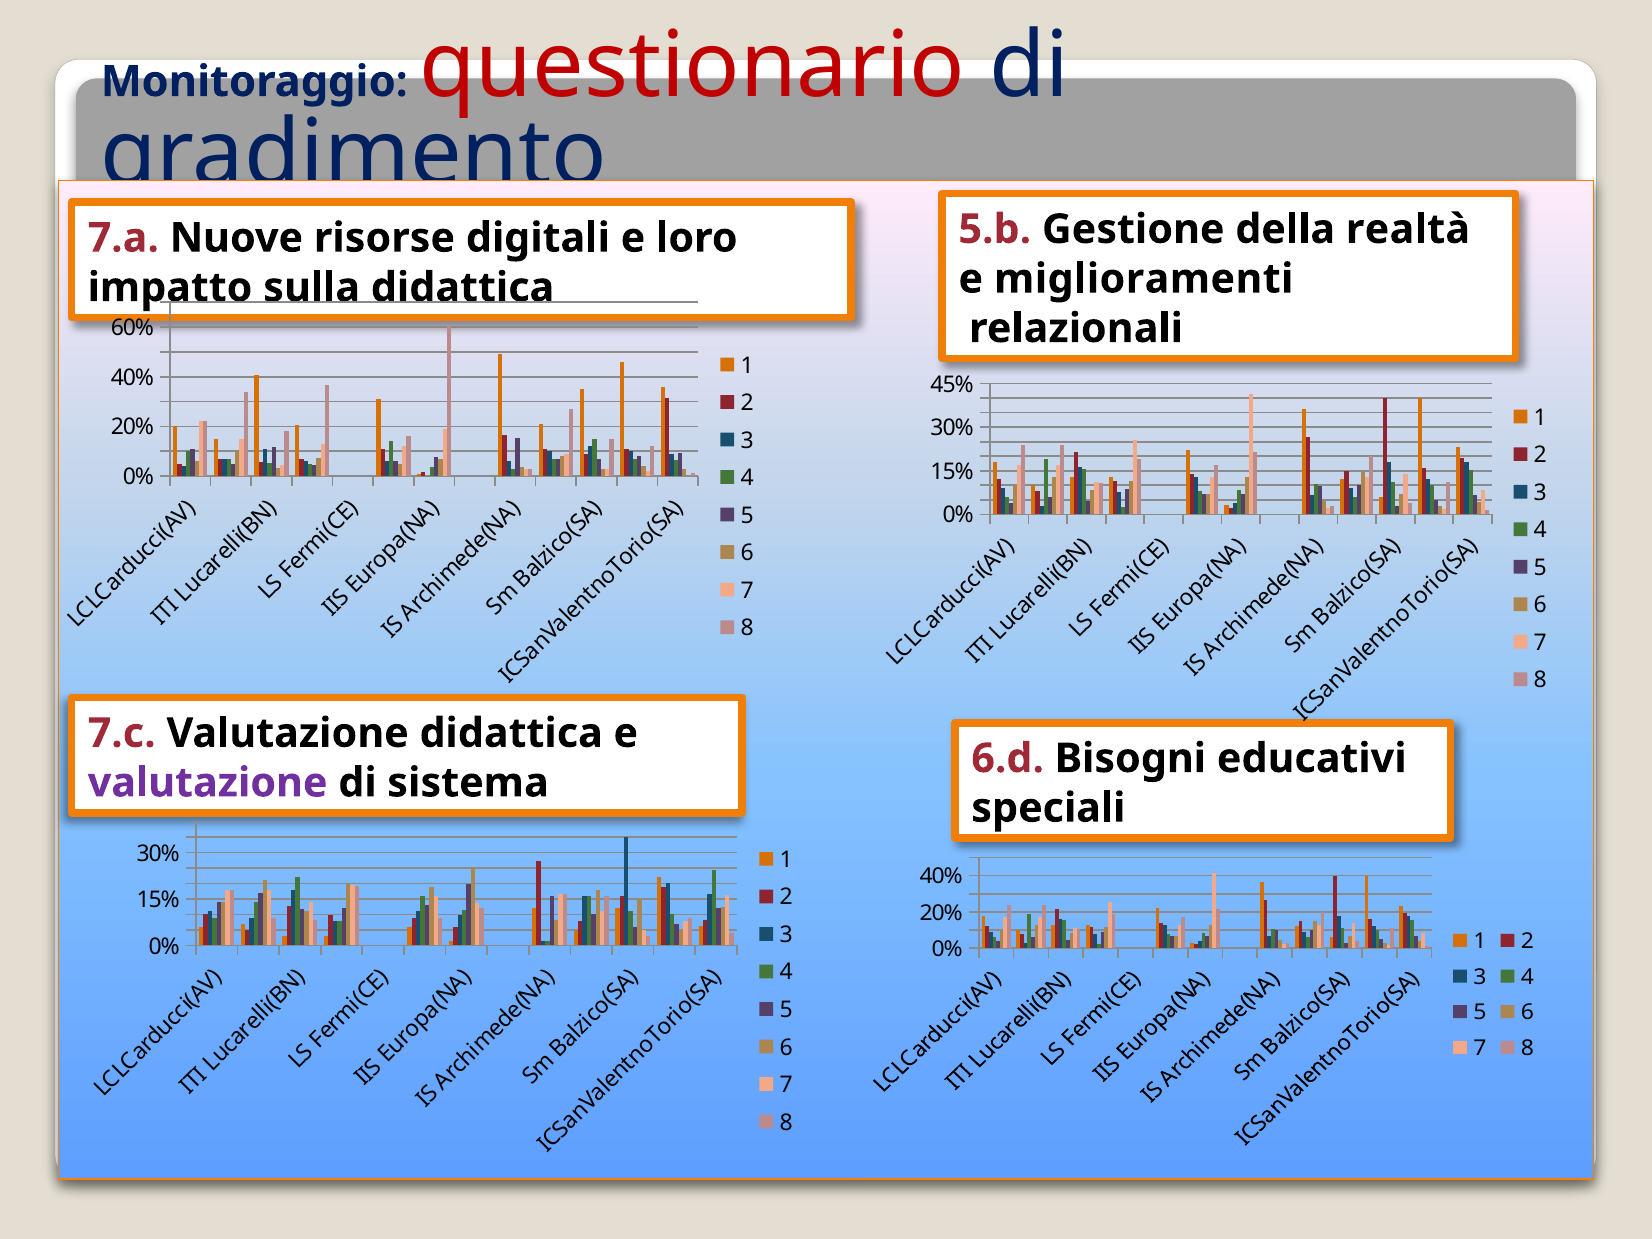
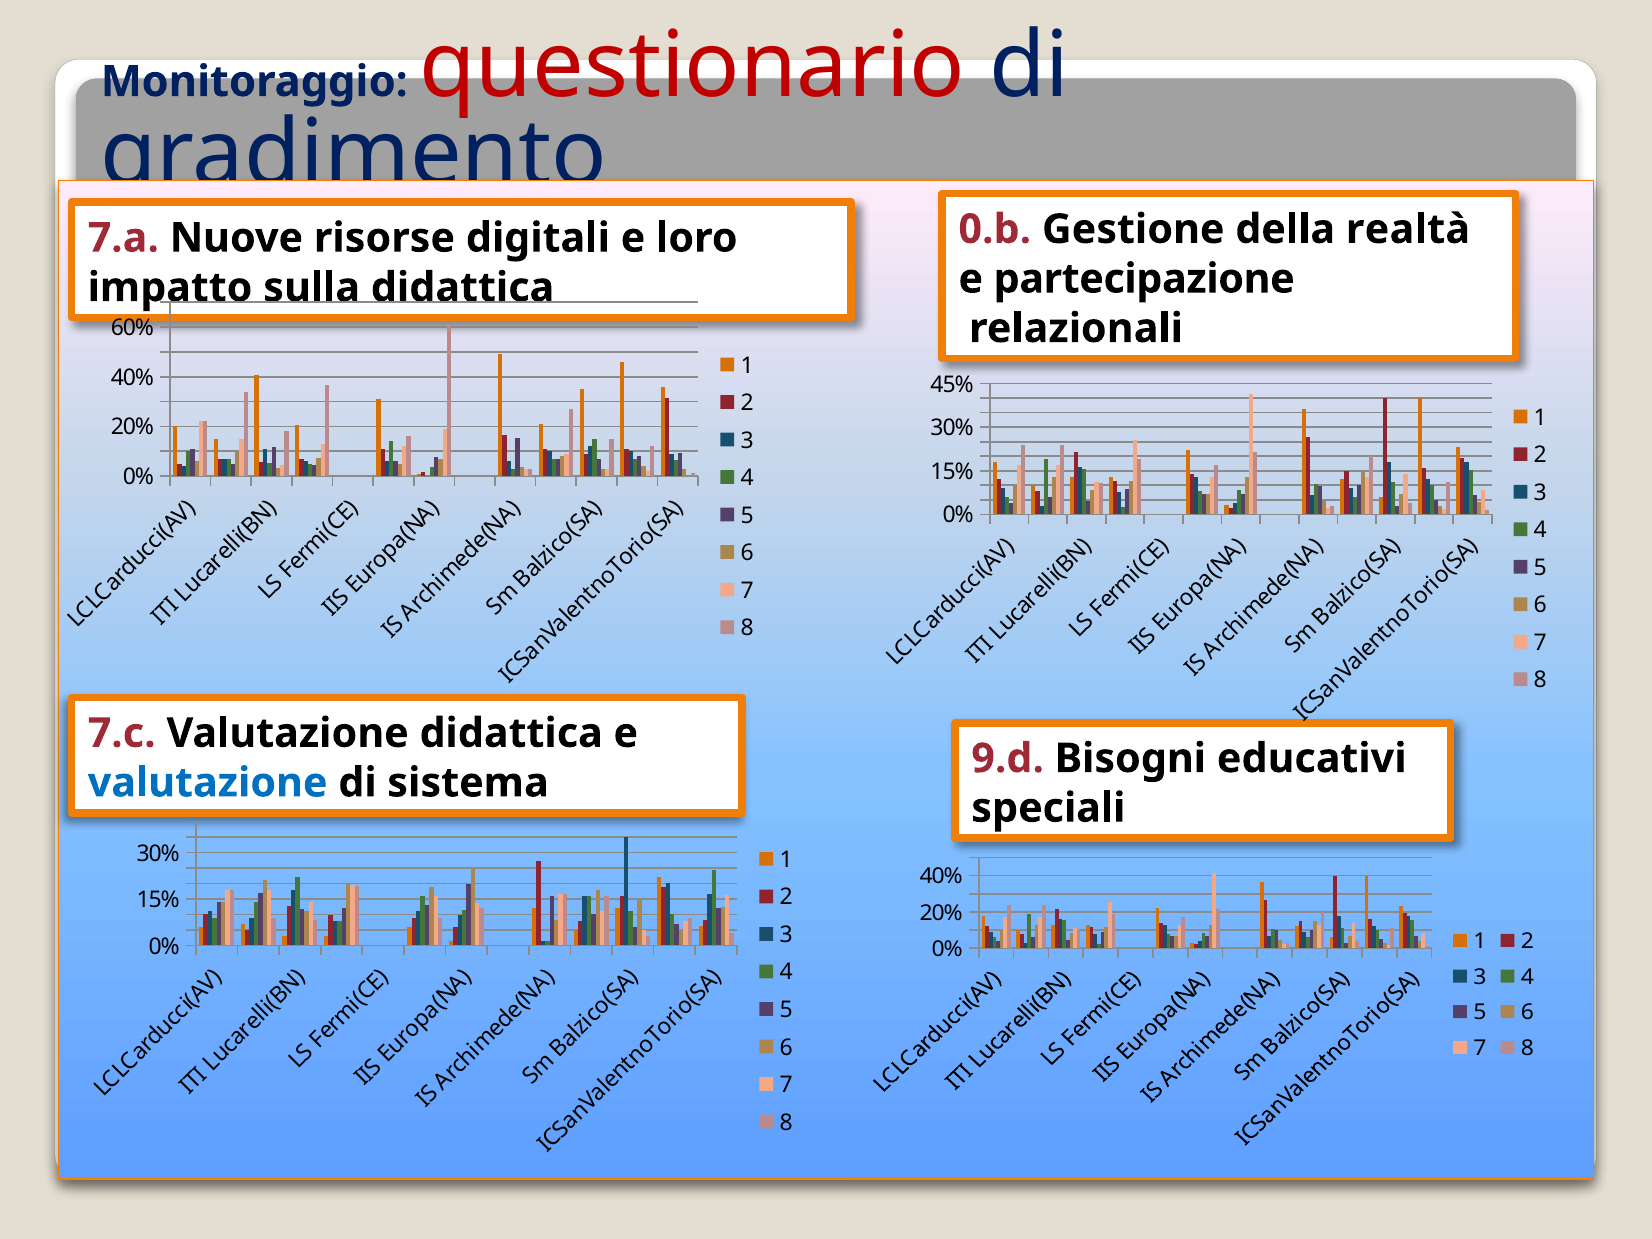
5.b: 5.b -> 0.b (995, 229)
miglioramenti: miglioramenti -> partecipazione (1144, 279)
6.d: 6.d -> 9.d (1008, 759)
valutazione colour: purple -> blue (208, 783)
